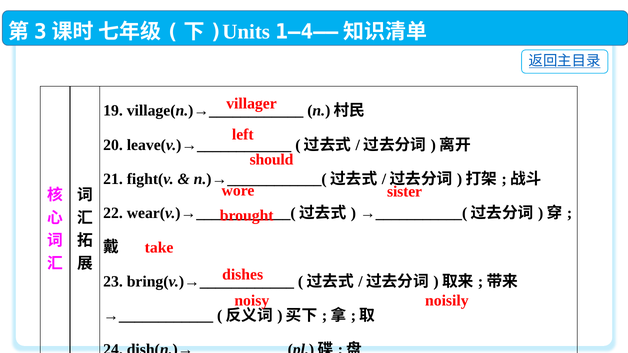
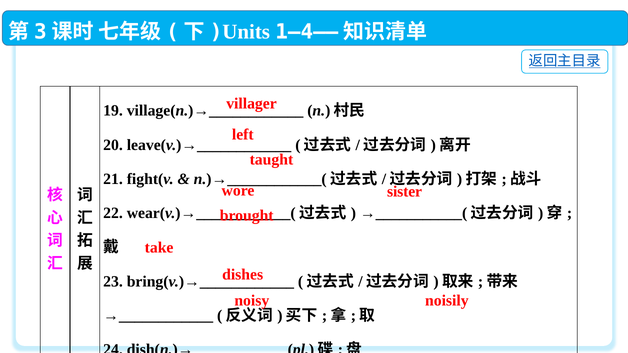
should: should -> taught (271, 160)
